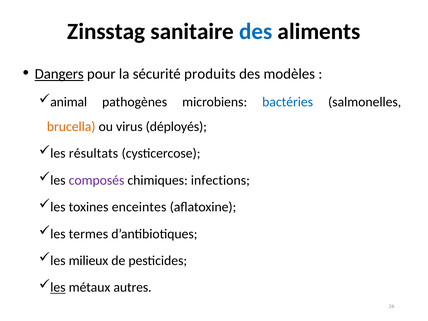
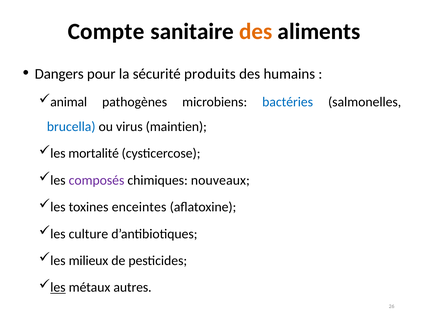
Zinsstag: Zinsstag -> Compte (106, 32)
des colour: blue -> orange (256, 32)
Dangers underline: present -> none (59, 74)
modèles: modèles -> humains (289, 74)
brucella colour: orange -> blue (71, 127)
déployés: déployés -> maintien (176, 127)
résultats: résultats -> mortalité (94, 153)
infections: infections -> nouveaux (220, 180)
termes: termes -> culture (88, 234)
